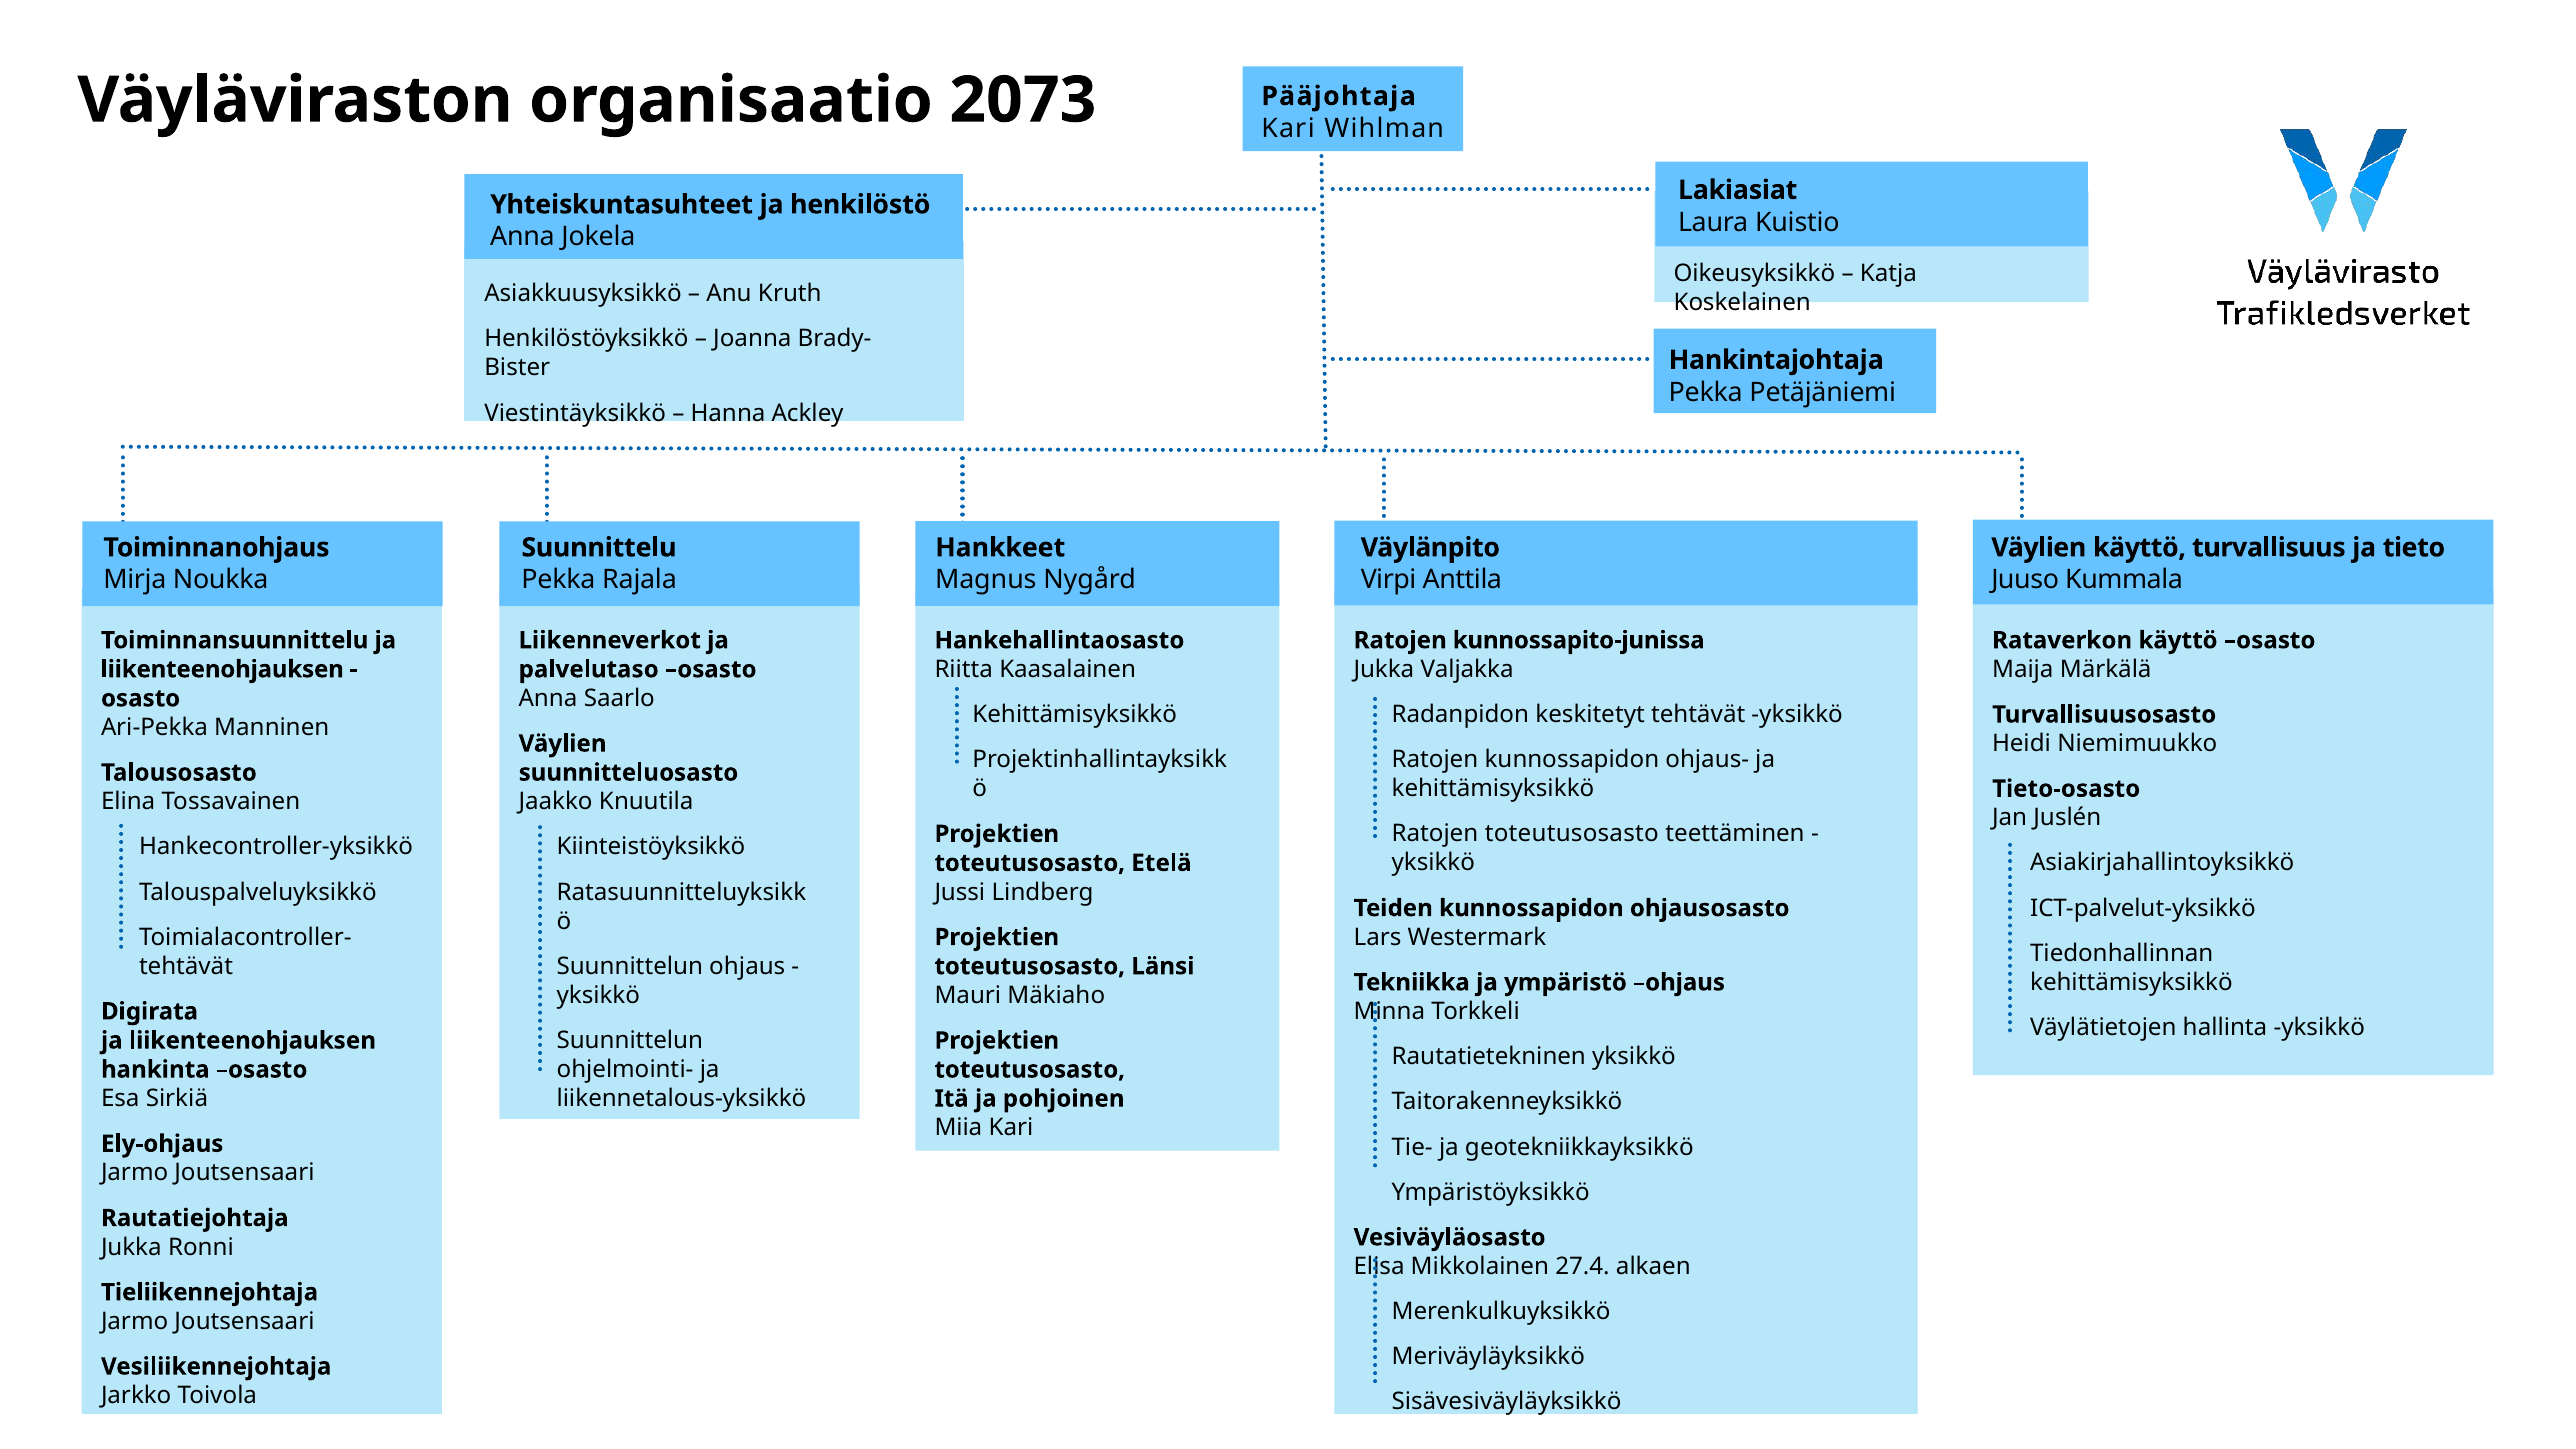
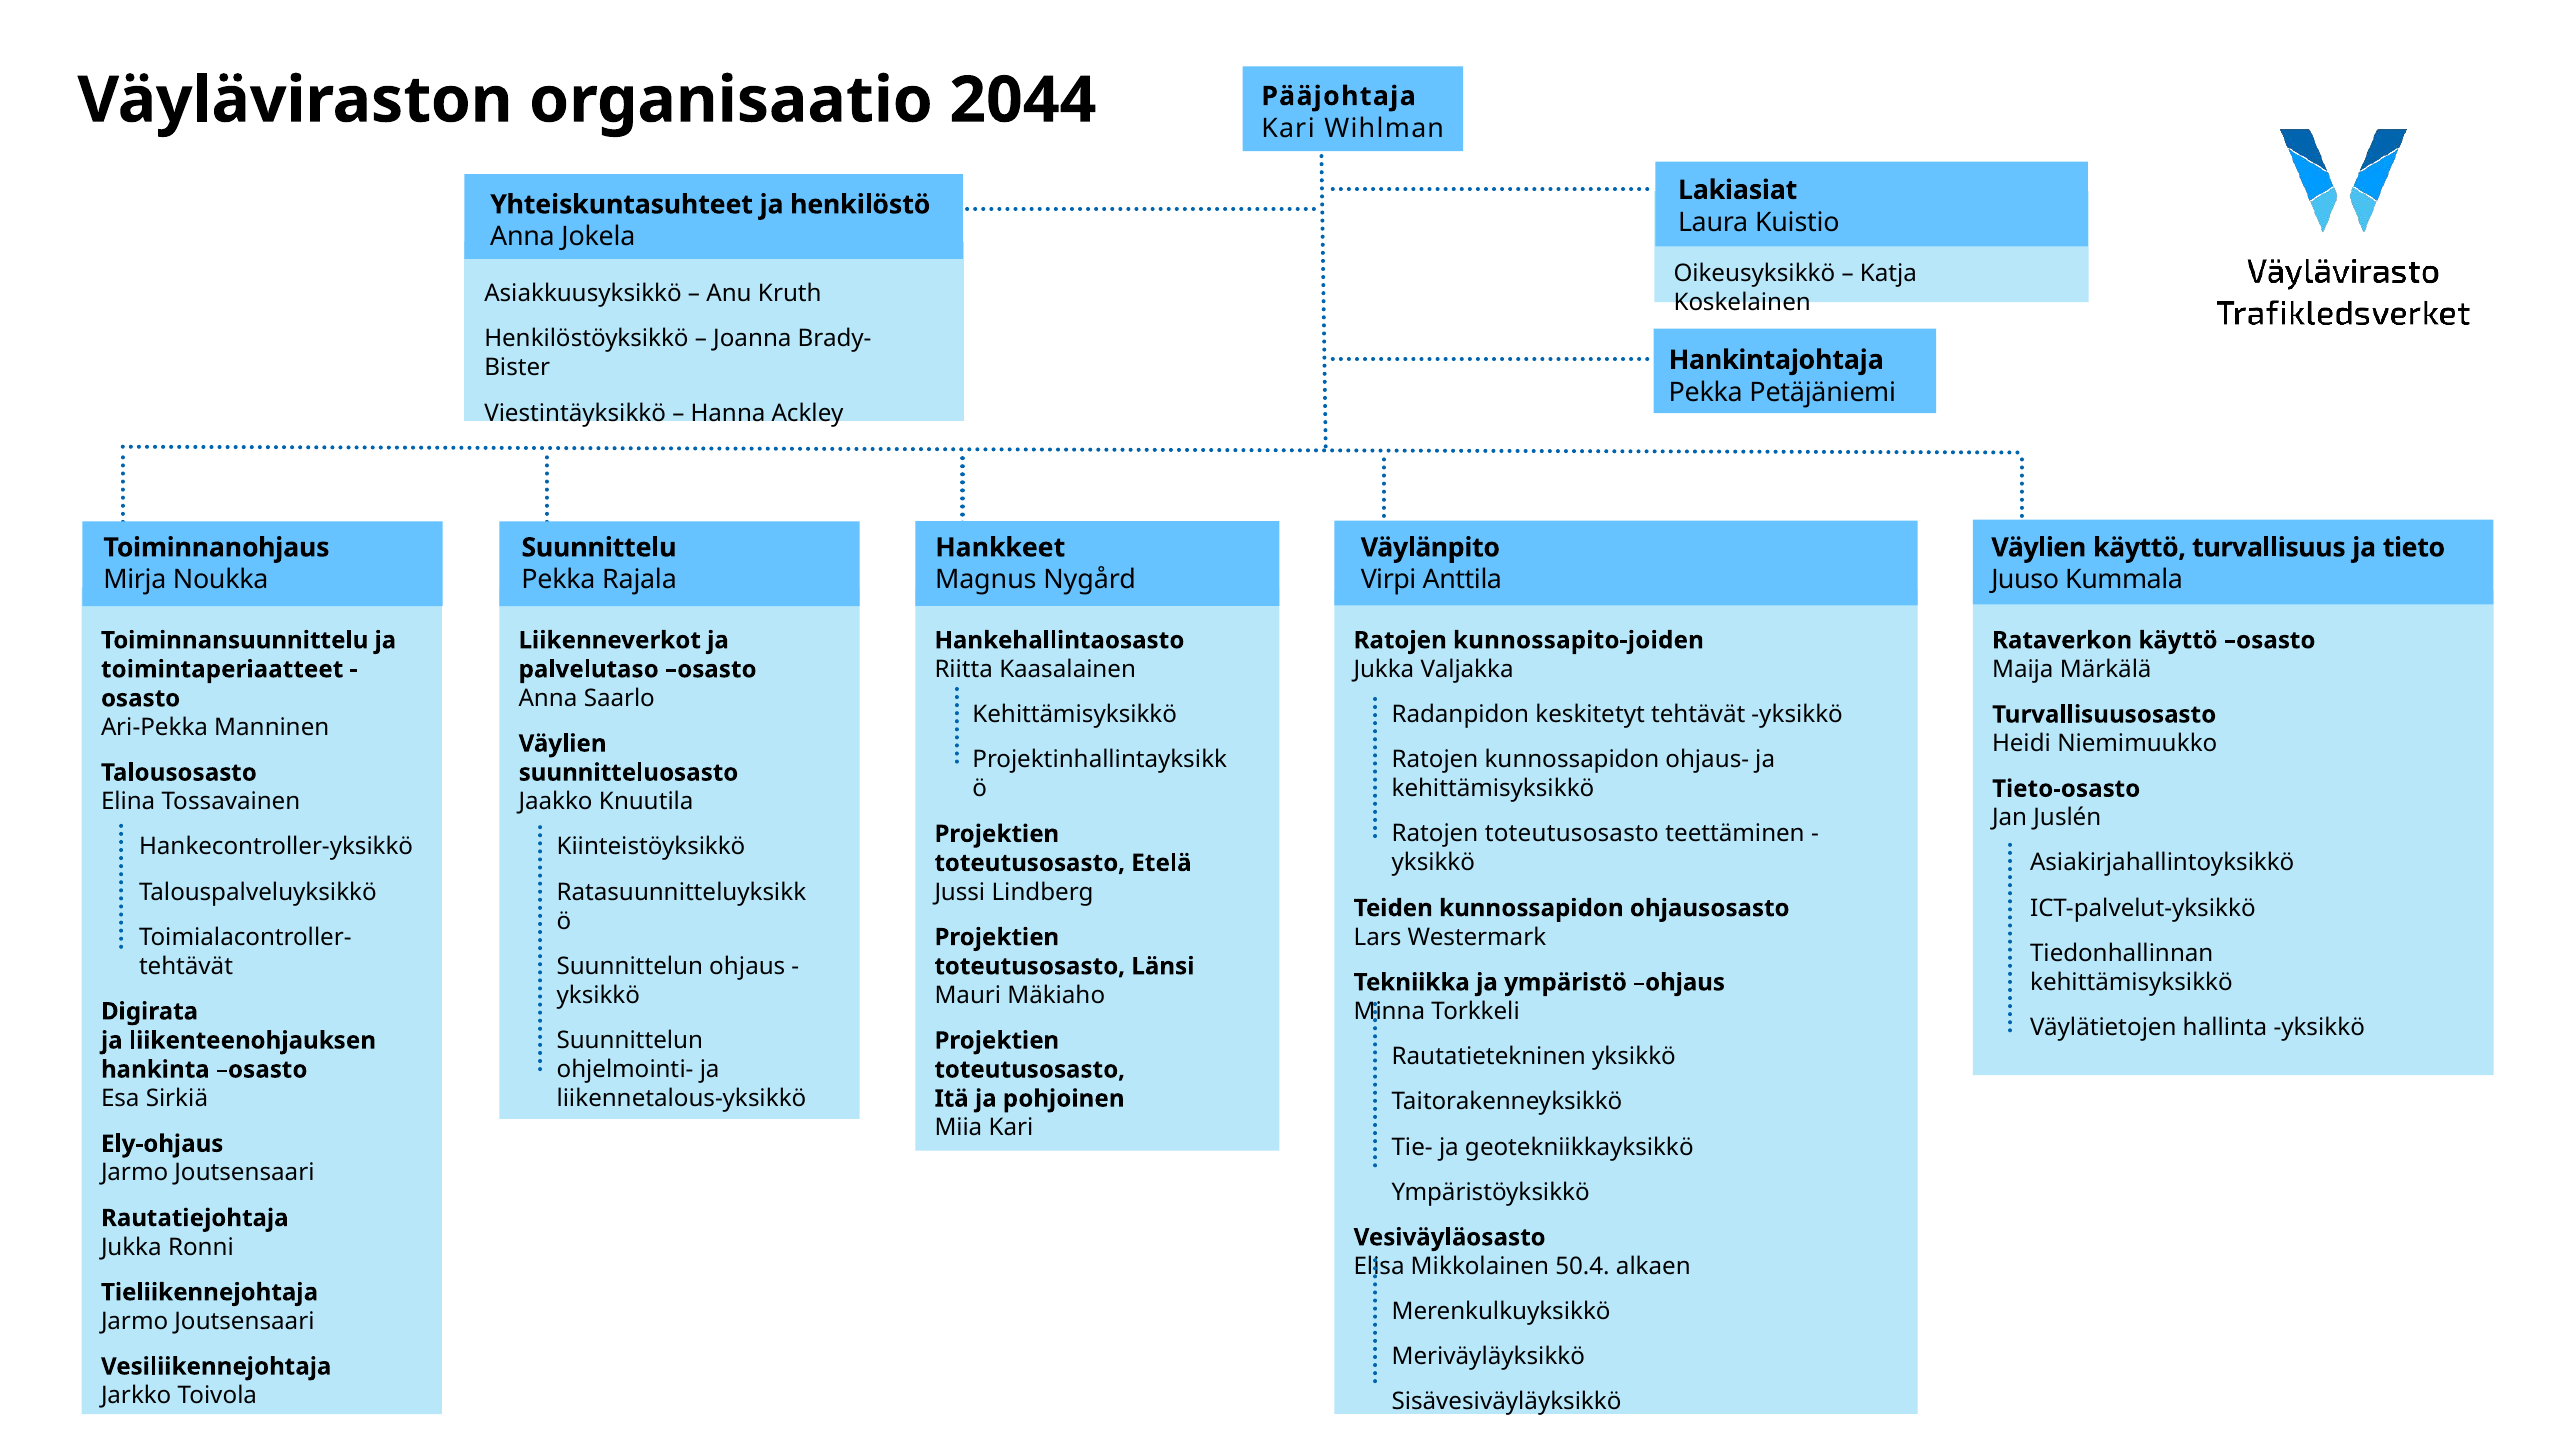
2073: 2073 -> 2044 (1023, 100)
kunnossapito-junissa: kunnossapito-junissa -> kunnossapito-joiden (1578, 640)
liikenteenohjauksen: liikenteenohjauksen -> toimintaperiaatteet (222, 669)
27.4: 27.4 -> 50.4 (1583, 1266)
